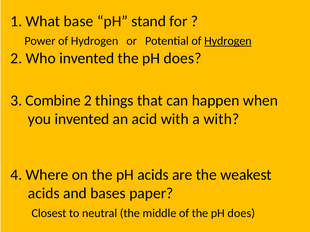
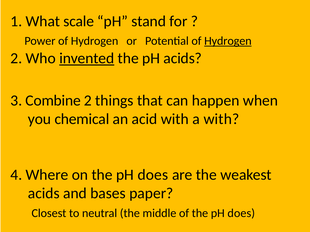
base: base -> scale (79, 21)
invented underline: none -> present (87, 58)
does: does -> acids (183, 58)
you invented: invented -> chemical (82, 119)
on the pH acids: acids -> does (153, 175)
